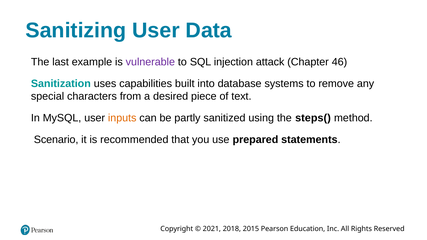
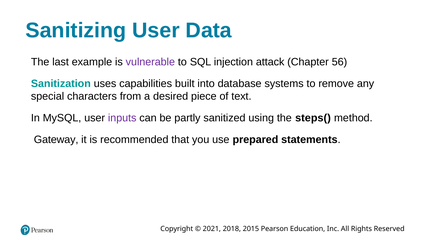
46: 46 -> 56 (339, 62)
inputs colour: orange -> purple (122, 118)
Scenario: Scenario -> Gateway (56, 140)
